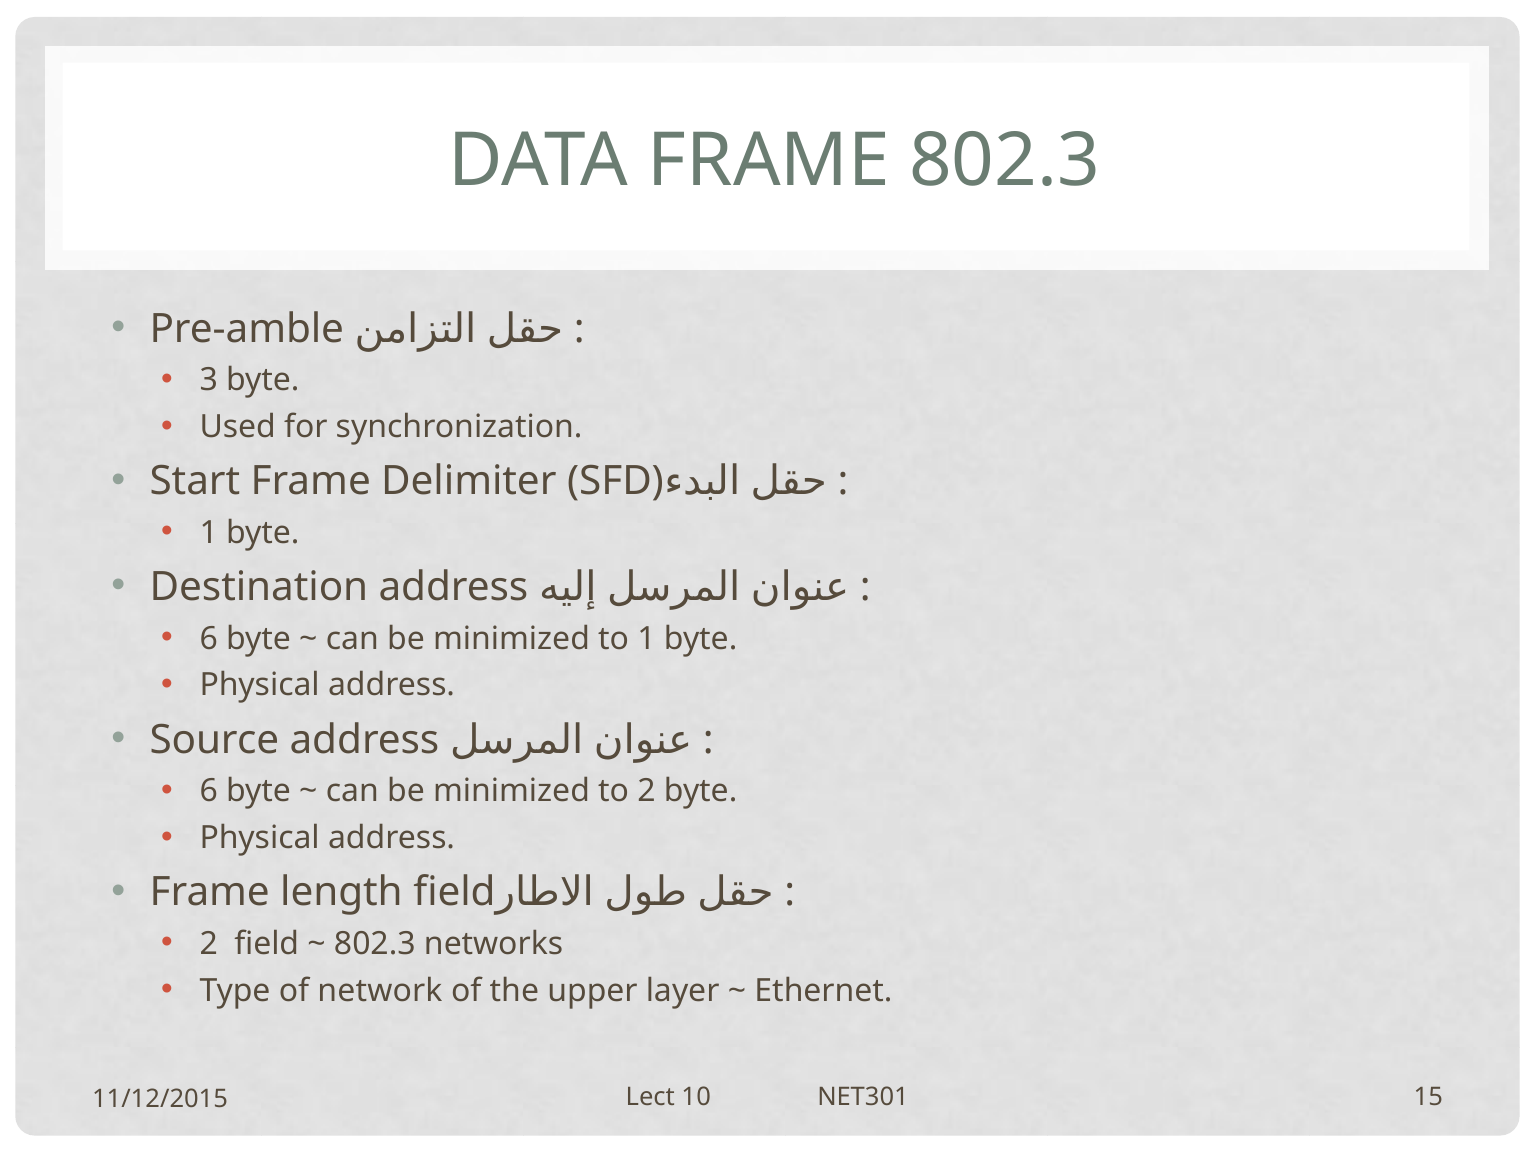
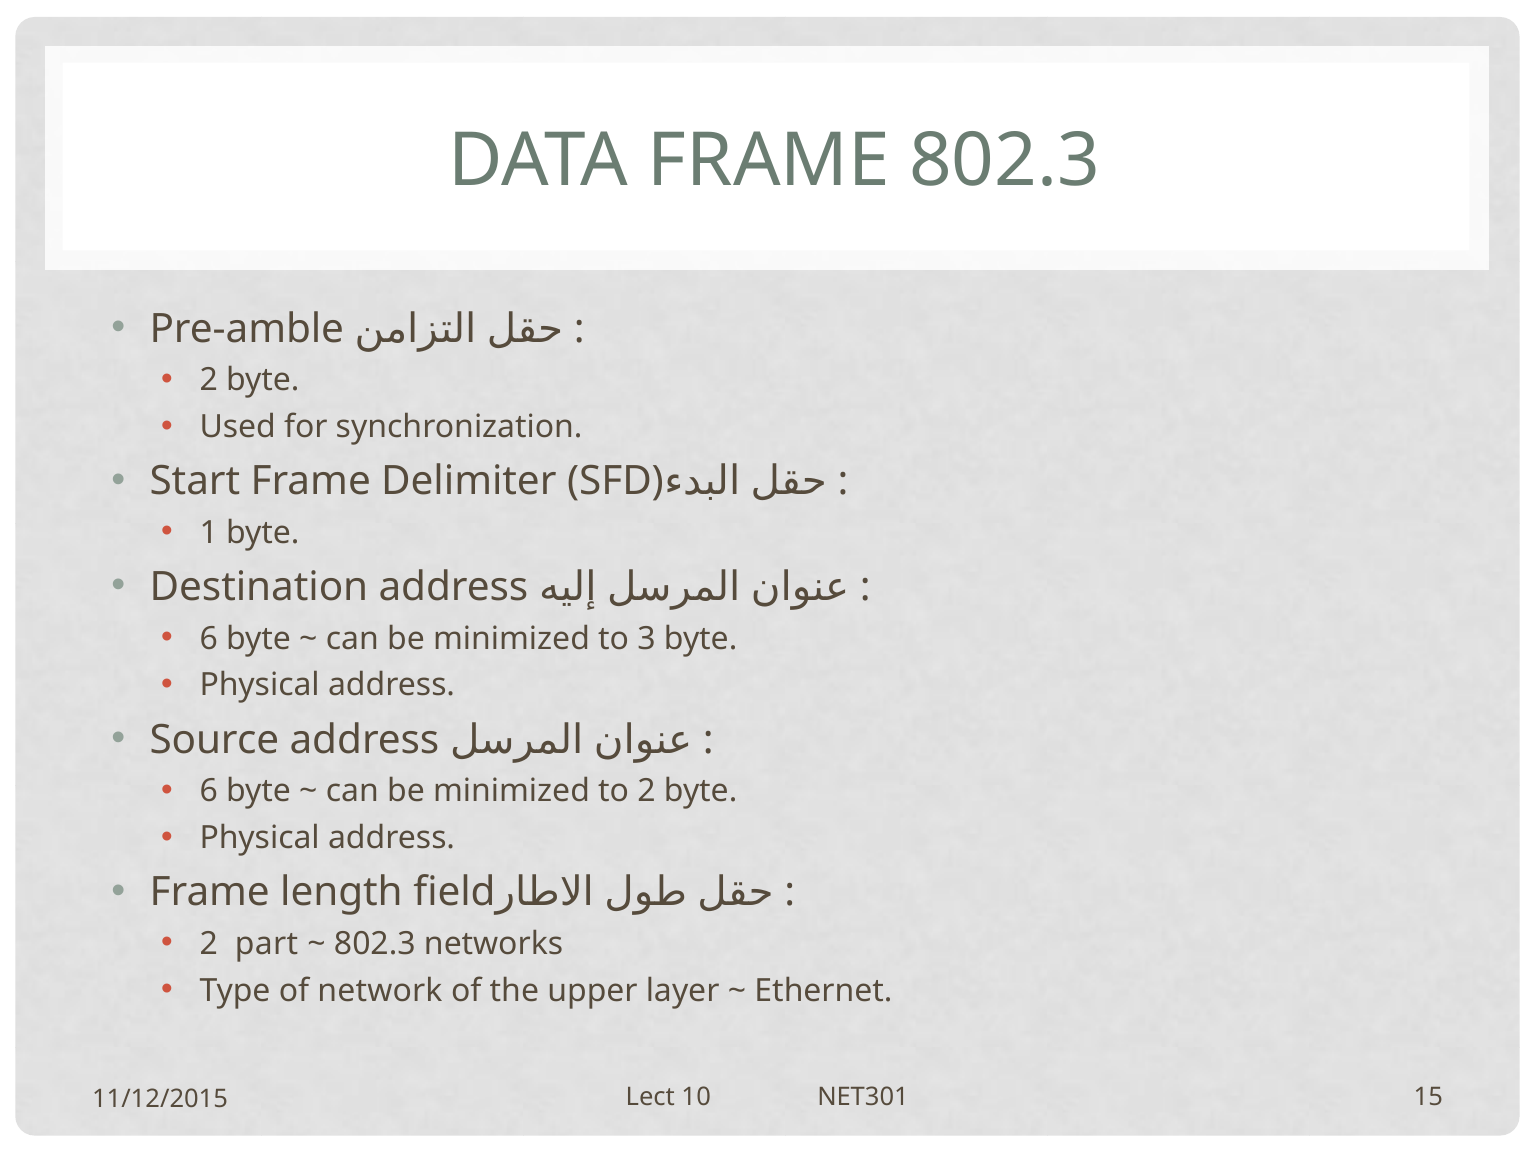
3: 3 -> 2 (209, 380)
to 1: 1 -> 3 (646, 639)
2 field: field -> part (267, 944)
